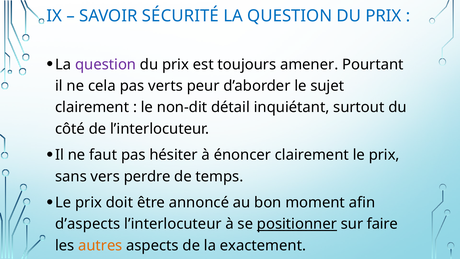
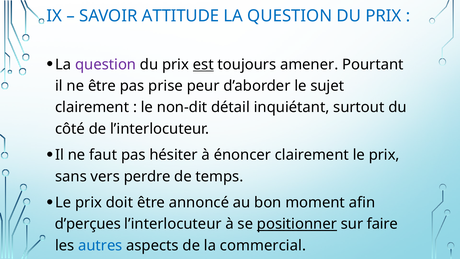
SÉCURITÉ: SÉCURITÉ -> ATTITUDE (181, 16)
est underline: none -> present (203, 65)
ne cela: cela -> être (102, 86)
verts: verts -> prise (166, 86)
d’aspects: d’aspects -> d’perçues (88, 224)
autres colour: orange -> blue (100, 245)
exactement: exactement -> commercial (263, 245)
